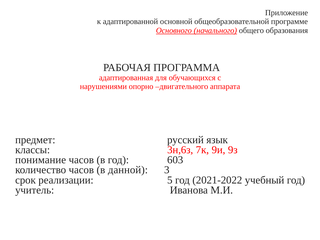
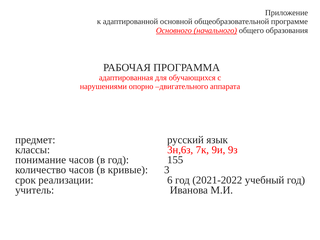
603: 603 -> 155 (175, 160)
данной: данной -> кривые (128, 170)
5: 5 -> 6 (170, 180)
